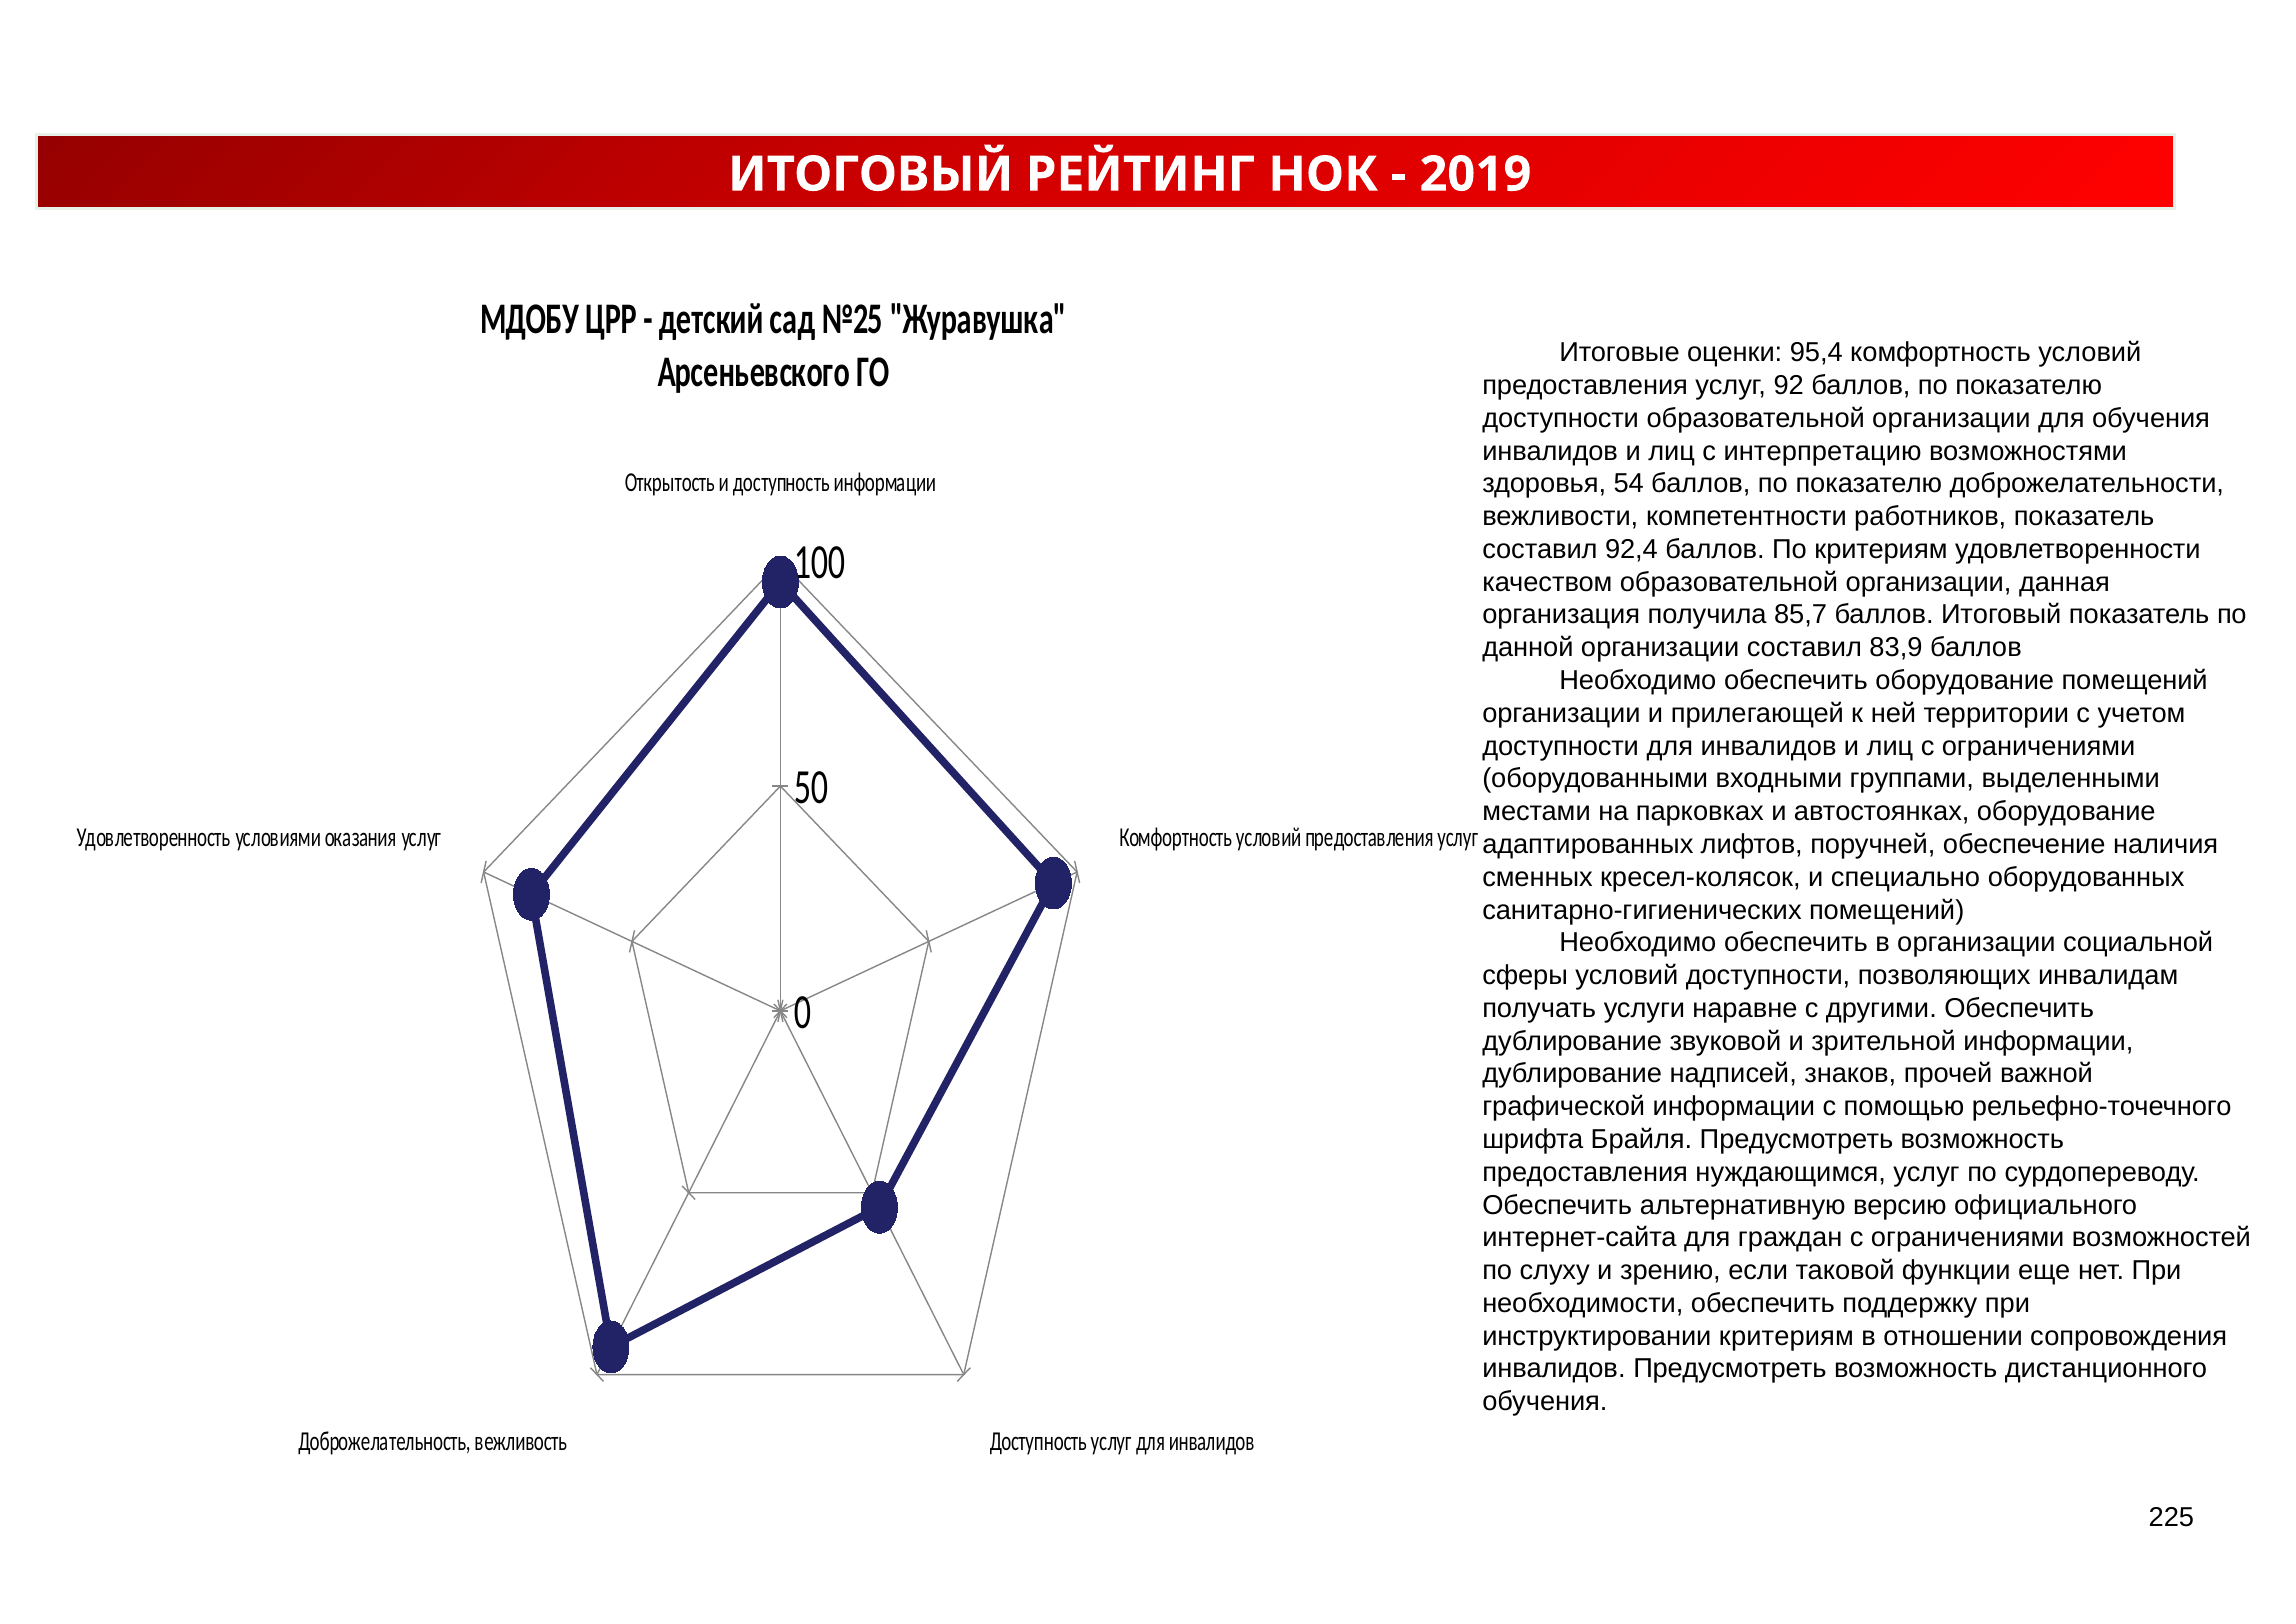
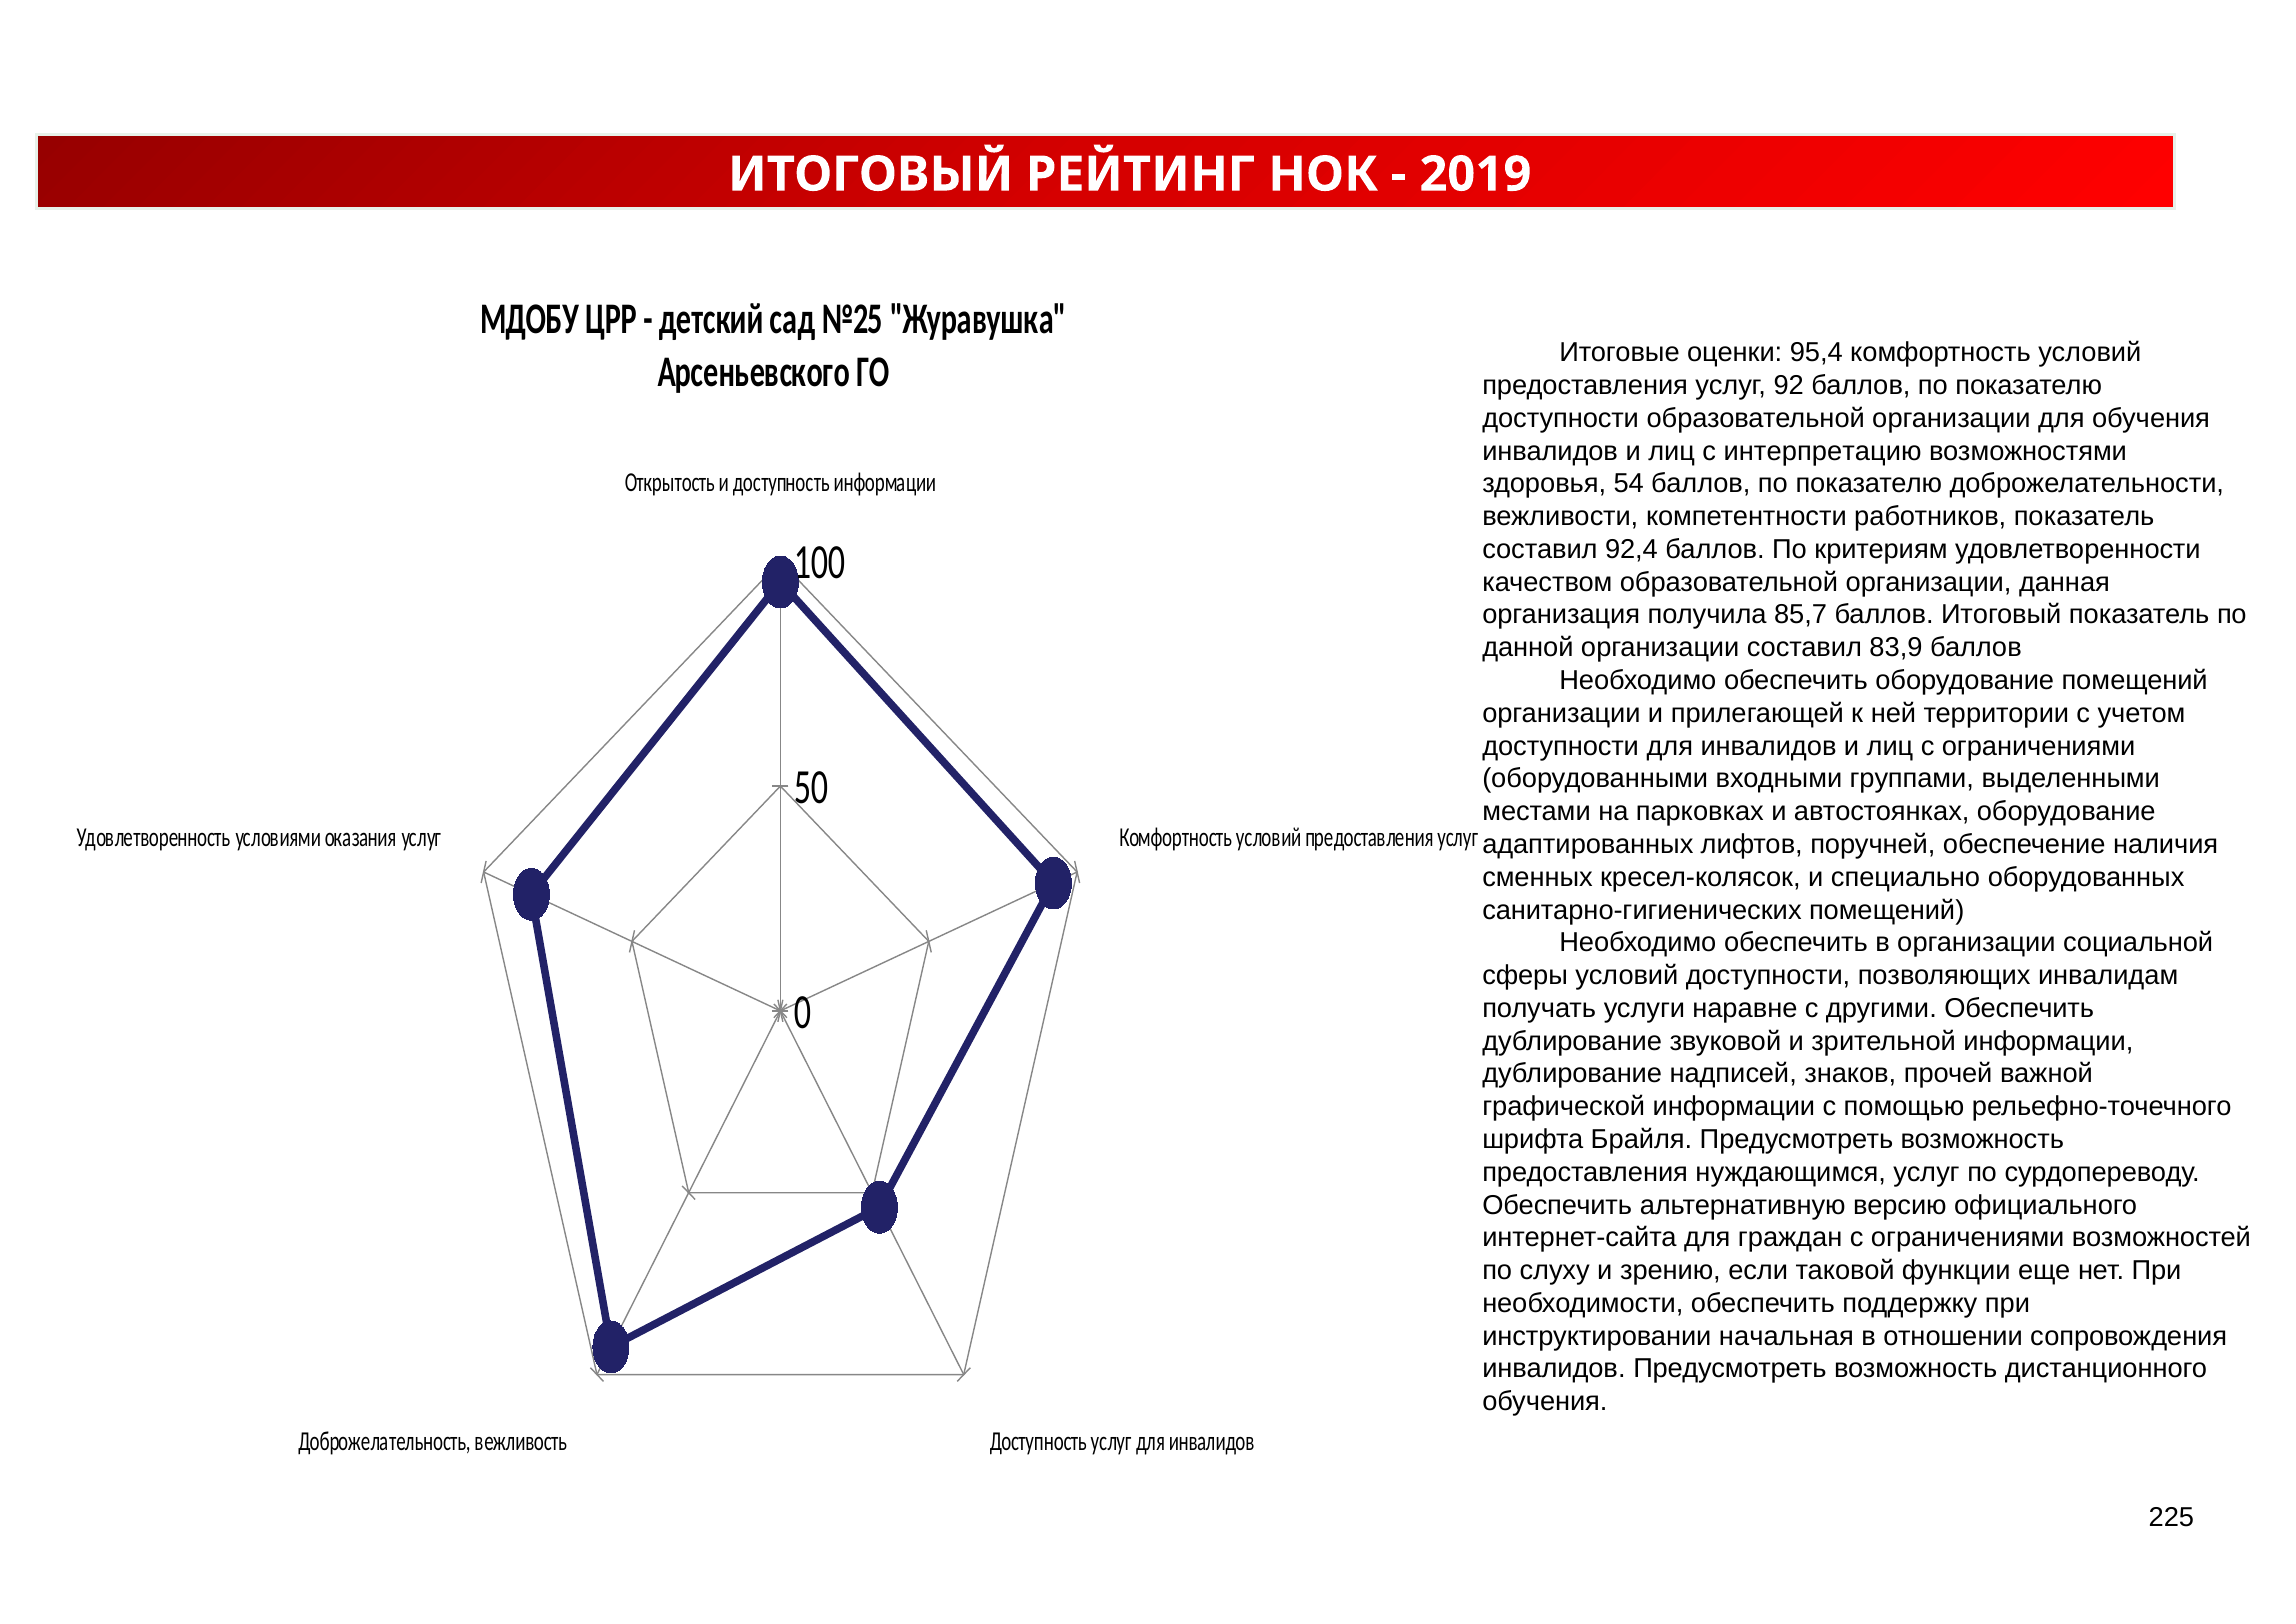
инструктировании критериям: критериям -> начальная (1786, 1336)
